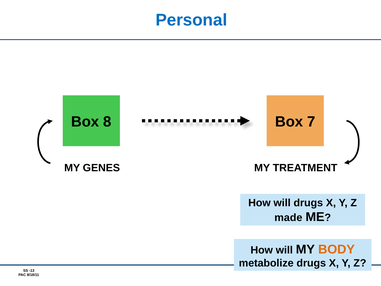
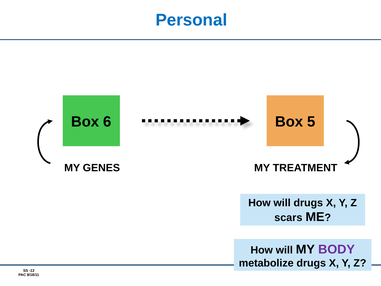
8: 8 -> 6 (107, 122)
7: 7 -> 5 (311, 122)
made: made -> scars (288, 217)
BODY colour: orange -> purple (336, 249)
